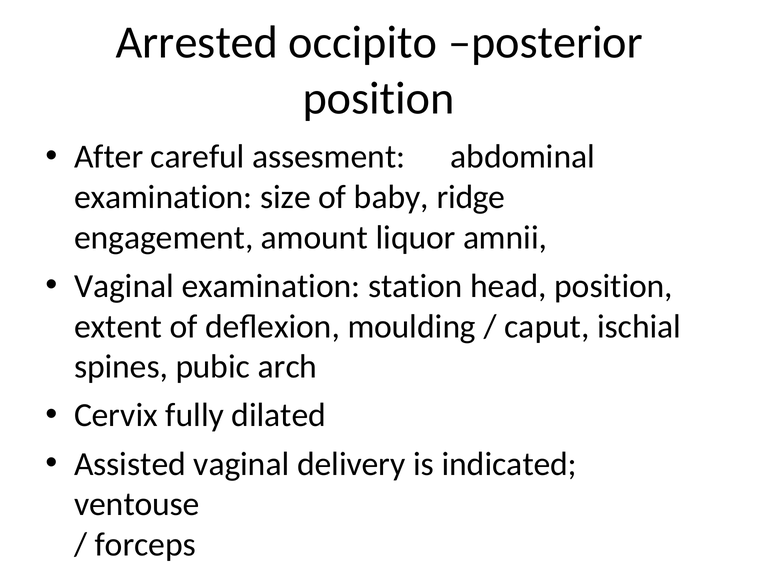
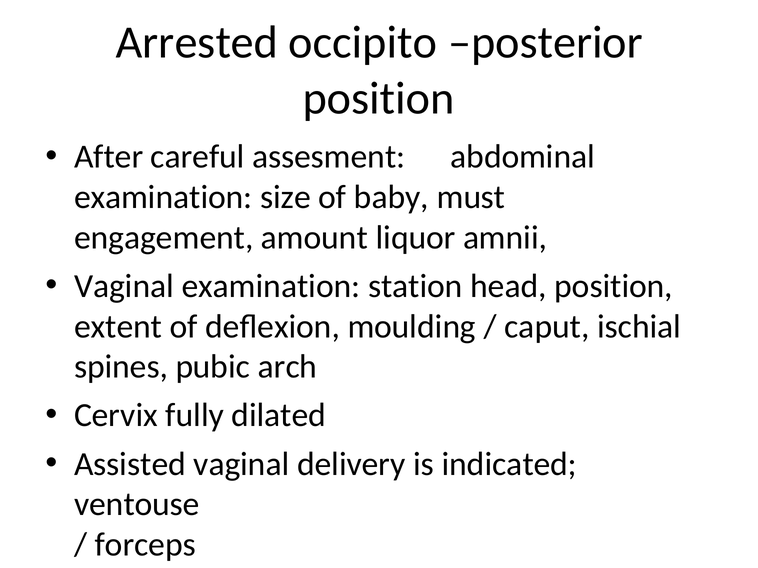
ridge: ridge -> must (471, 197)
